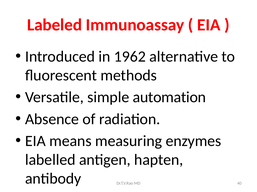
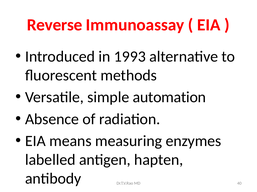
Labeled: Labeled -> Reverse (55, 25)
1962: 1962 -> 1993 (130, 57)
